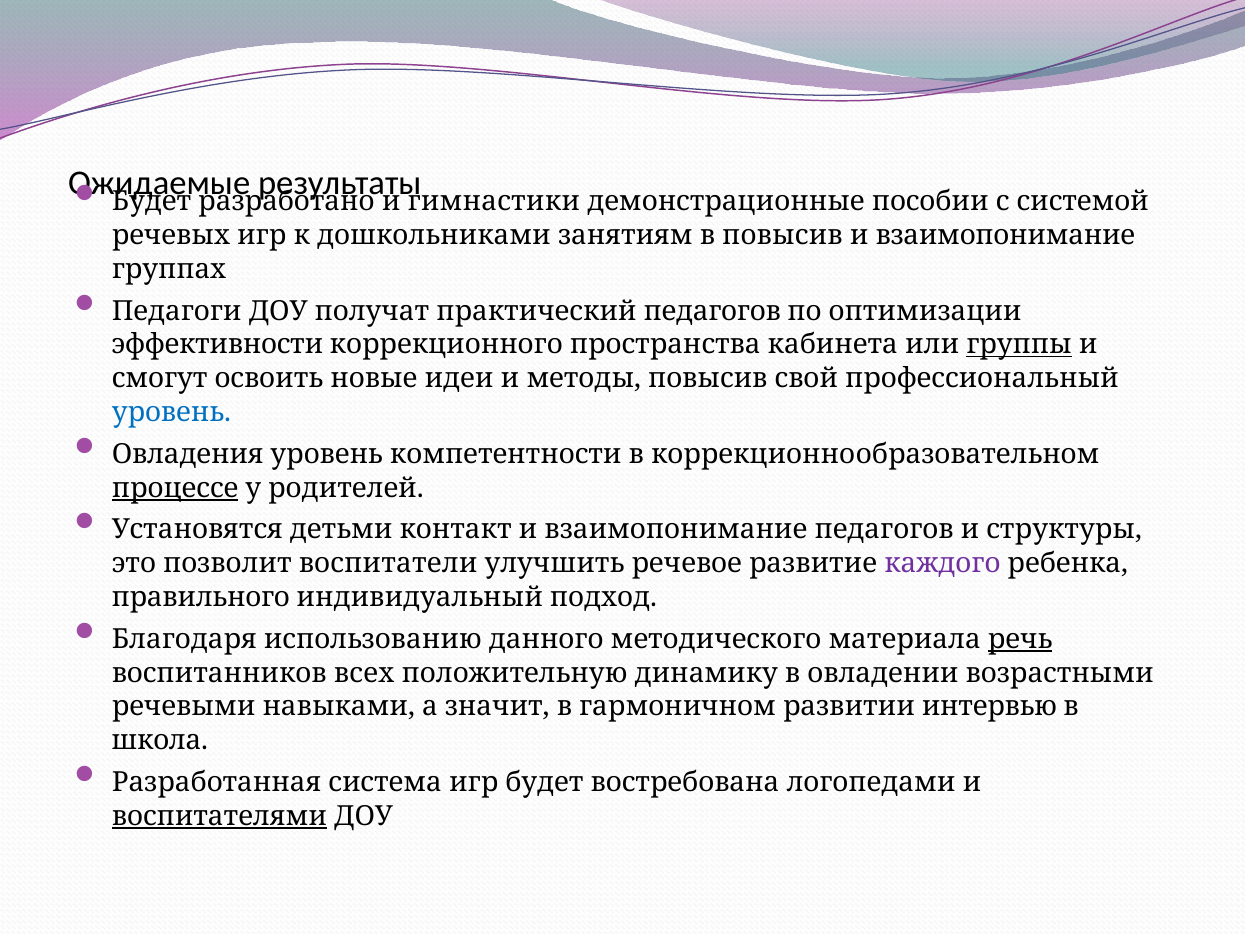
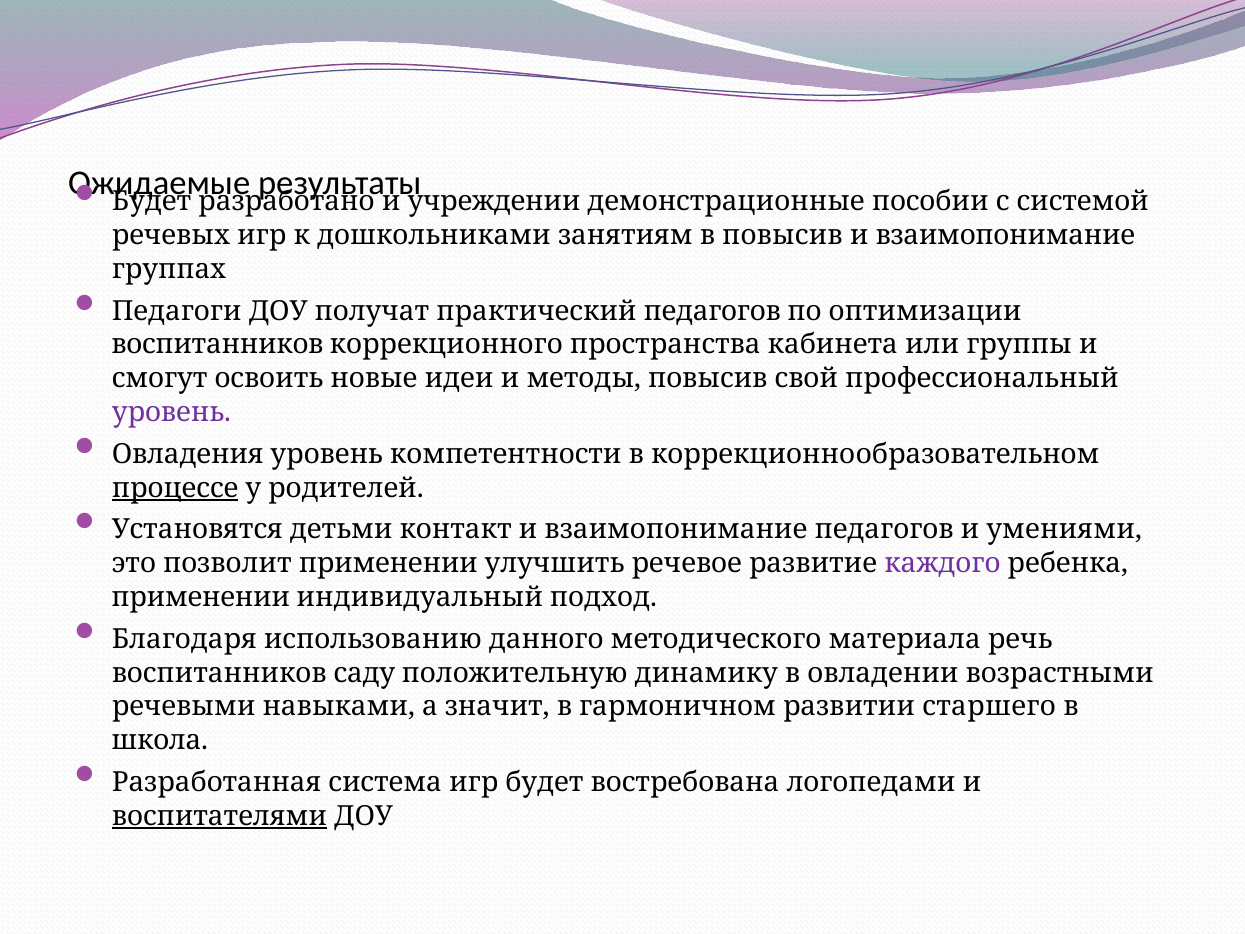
гимнастики: гимнастики -> учреждении (494, 202)
эффективности: эффективности -> воспитанников (217, 345)
группы underline: present -> none (1019, 345)
уровень colour: blue -> purple (171, 412)
структуры: структуры -> умениями (1064, 530)
позволит воспитатели: воспитатели -> применении (388, 563)
правильного: правильного -> применении (201, 597)
речь underline: present -> none (1020, 639)
всех: всех -> саду (364, 673)
интервью: интервью -> старшего (989, 707)
